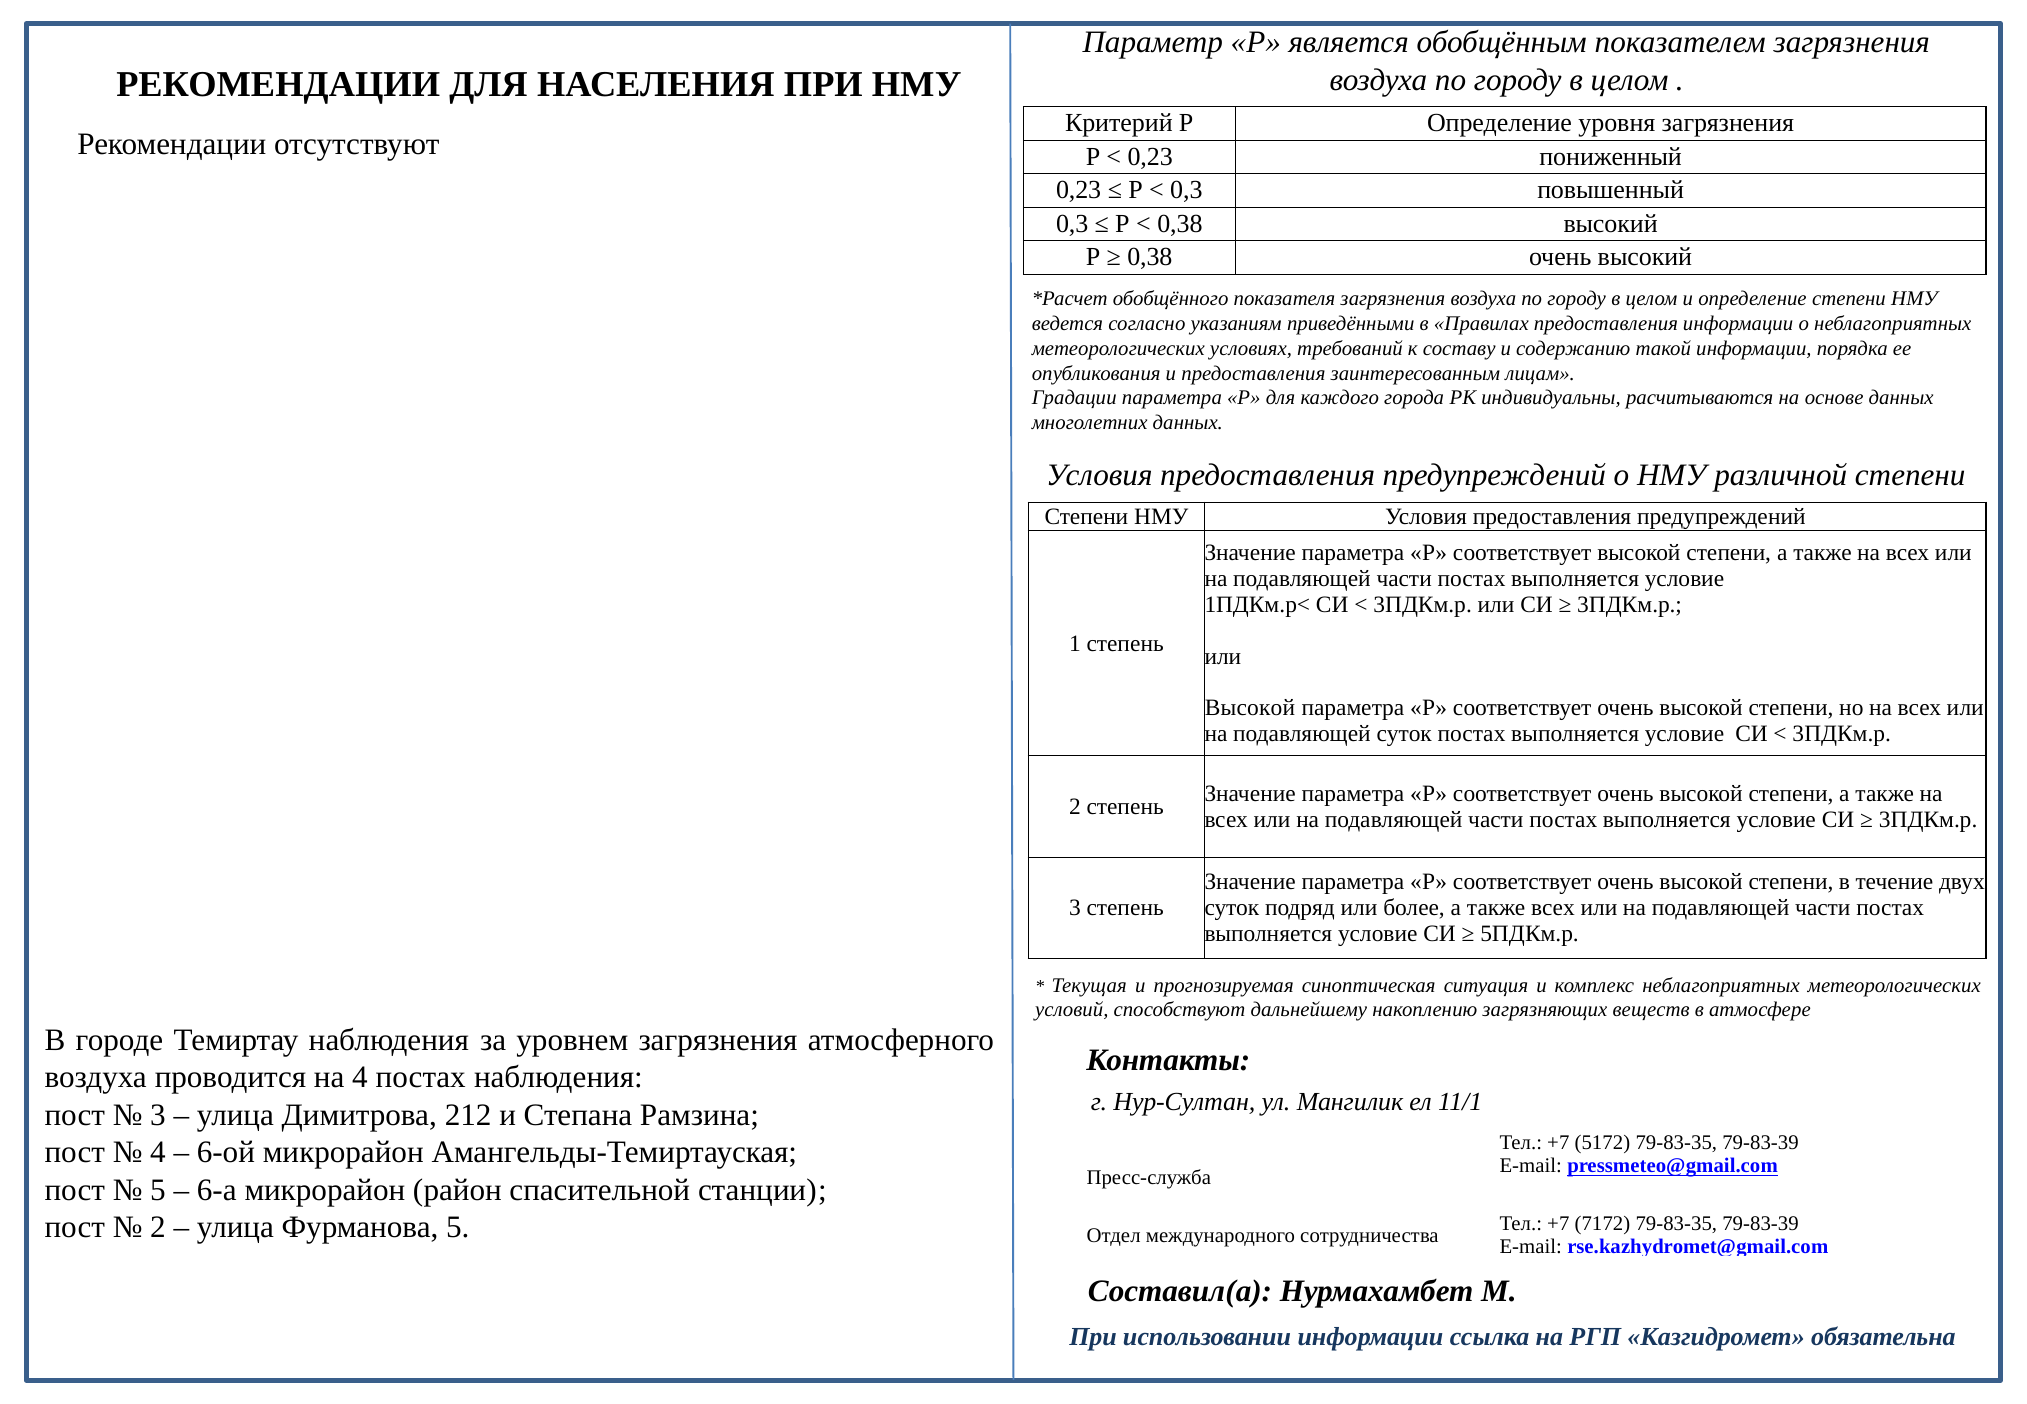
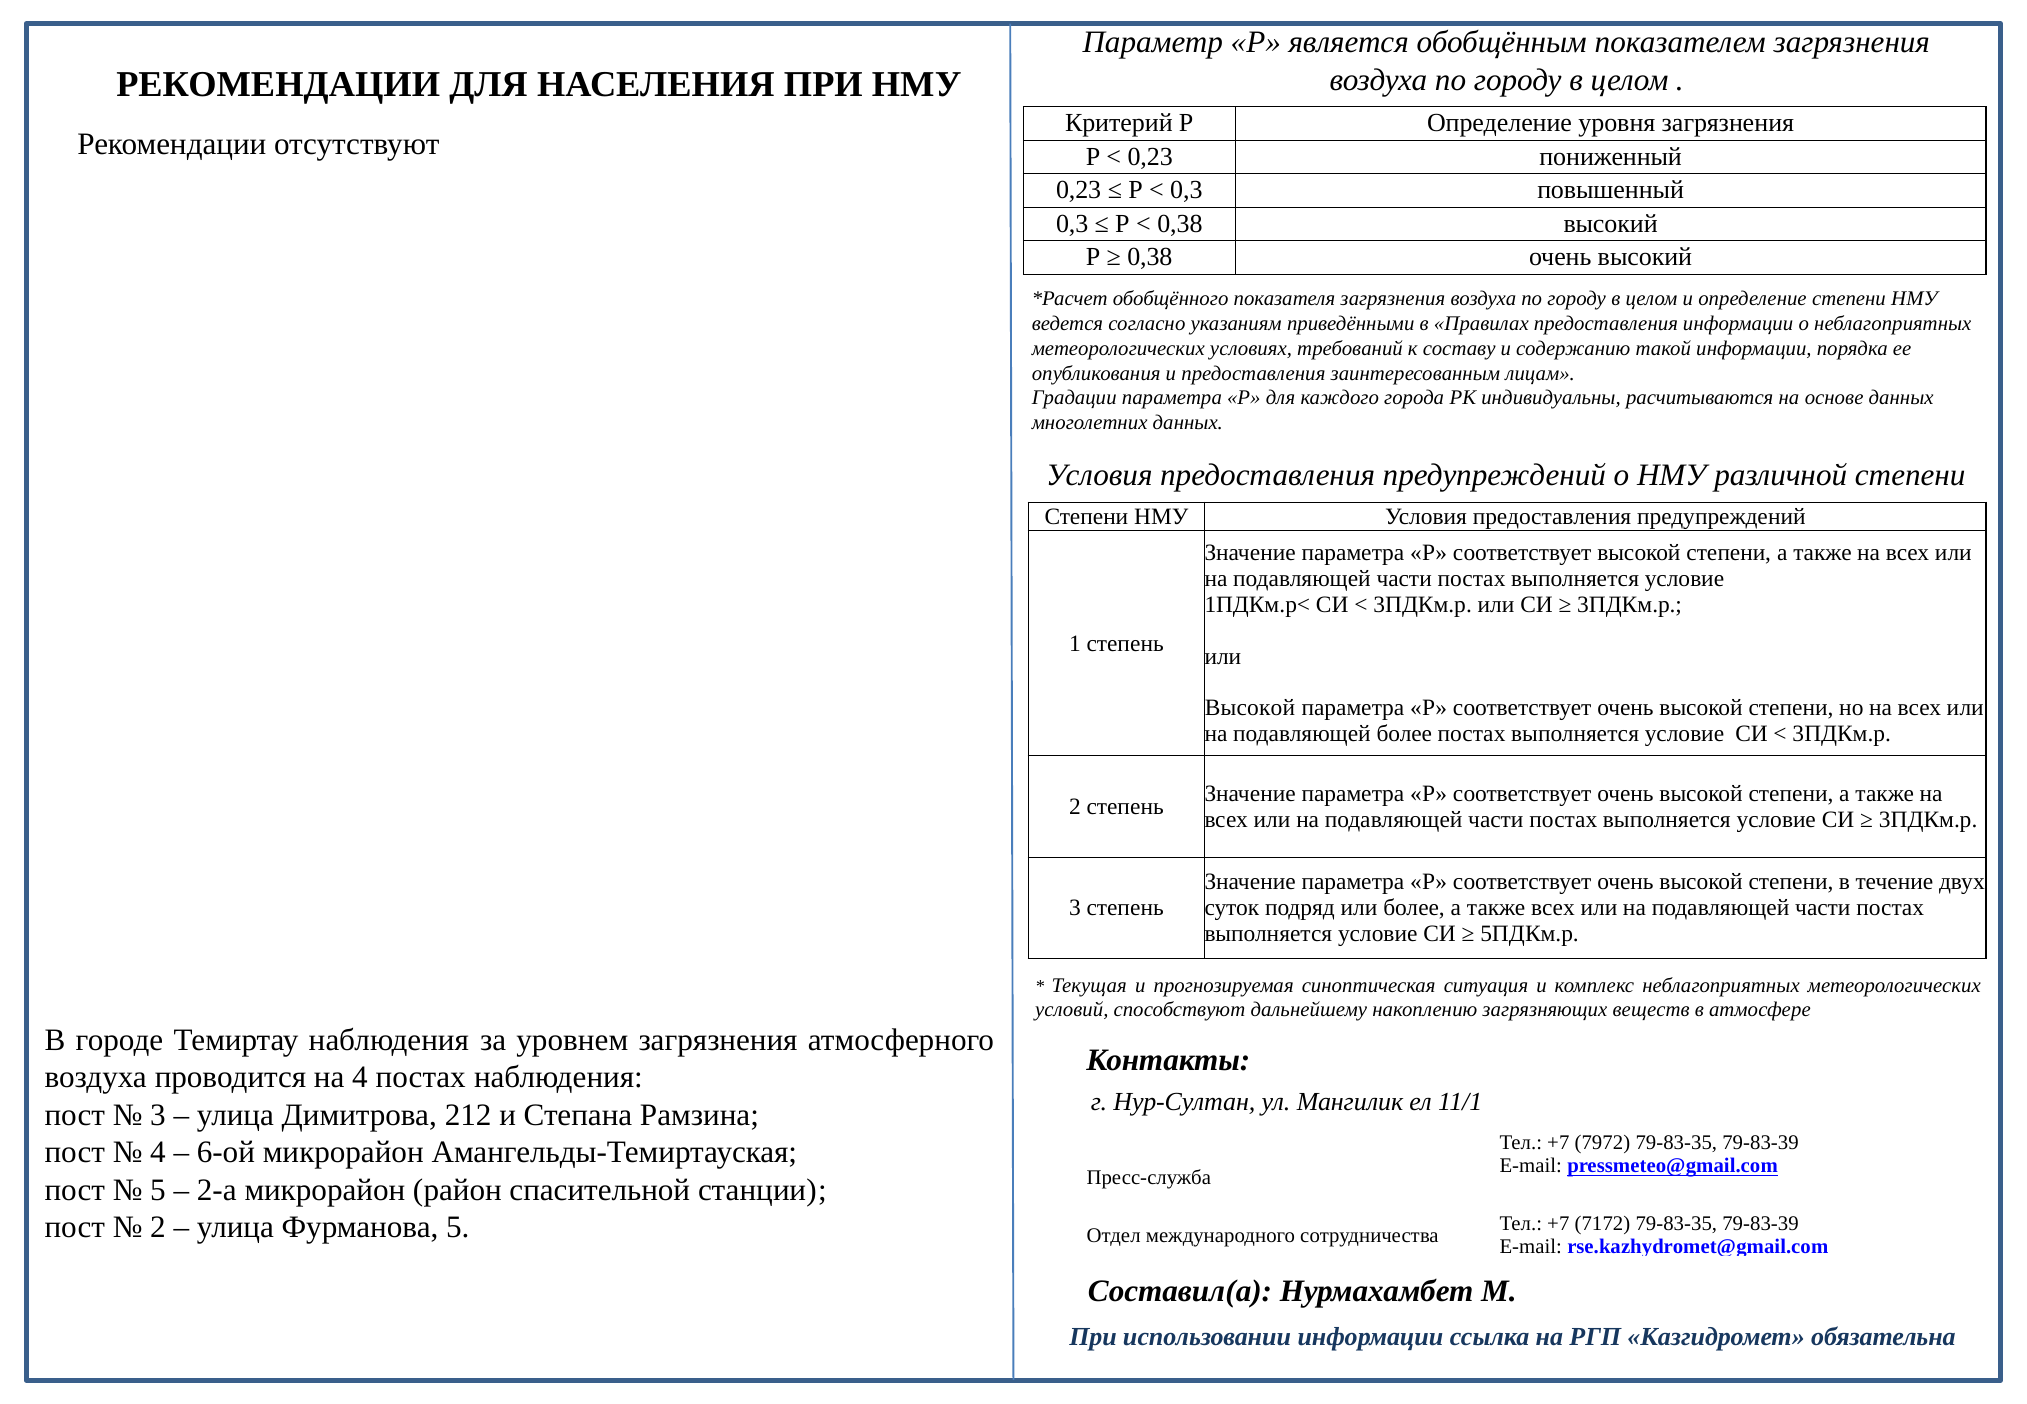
подавляющей суток: суток -> более (1404, 734)
5172: 5172 -> 7972 (1602, 1142)
6-а: 6-а -> 2-а (217, 1189)
